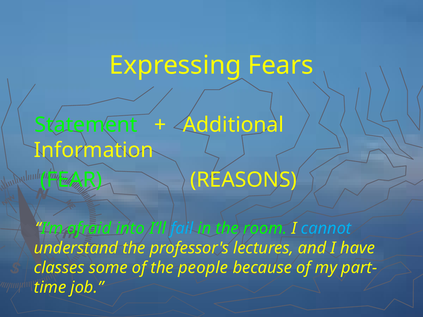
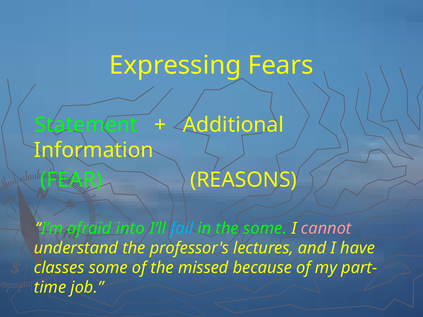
the room: room -> some (265, 229)
cannot colour: light blue -> pink (326, 229)
people: people -> missed (203, 268)
